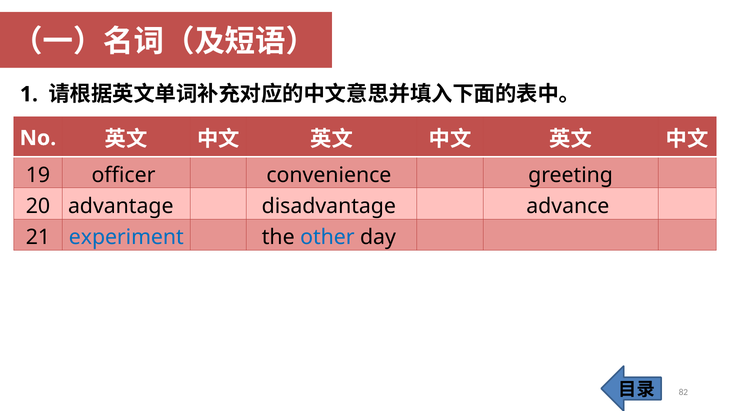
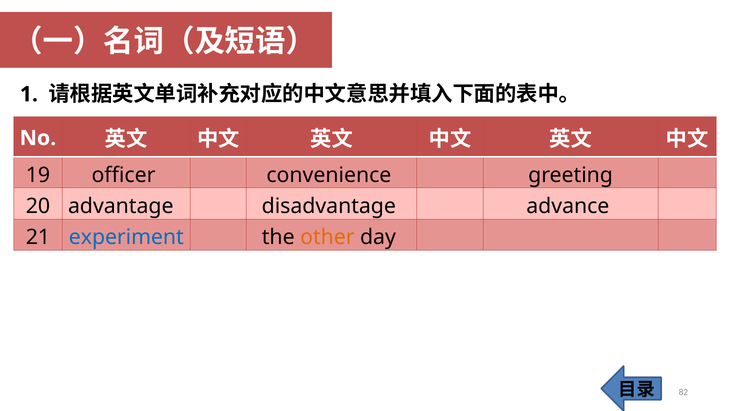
other colour: blue -> orange (327, 237)
